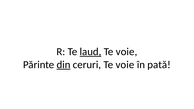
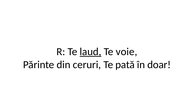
din underline: present -> none (64, 65)
ceruri Te voie: voie -> pată (125, 65)
pată: pată -> doar (159, 65)
